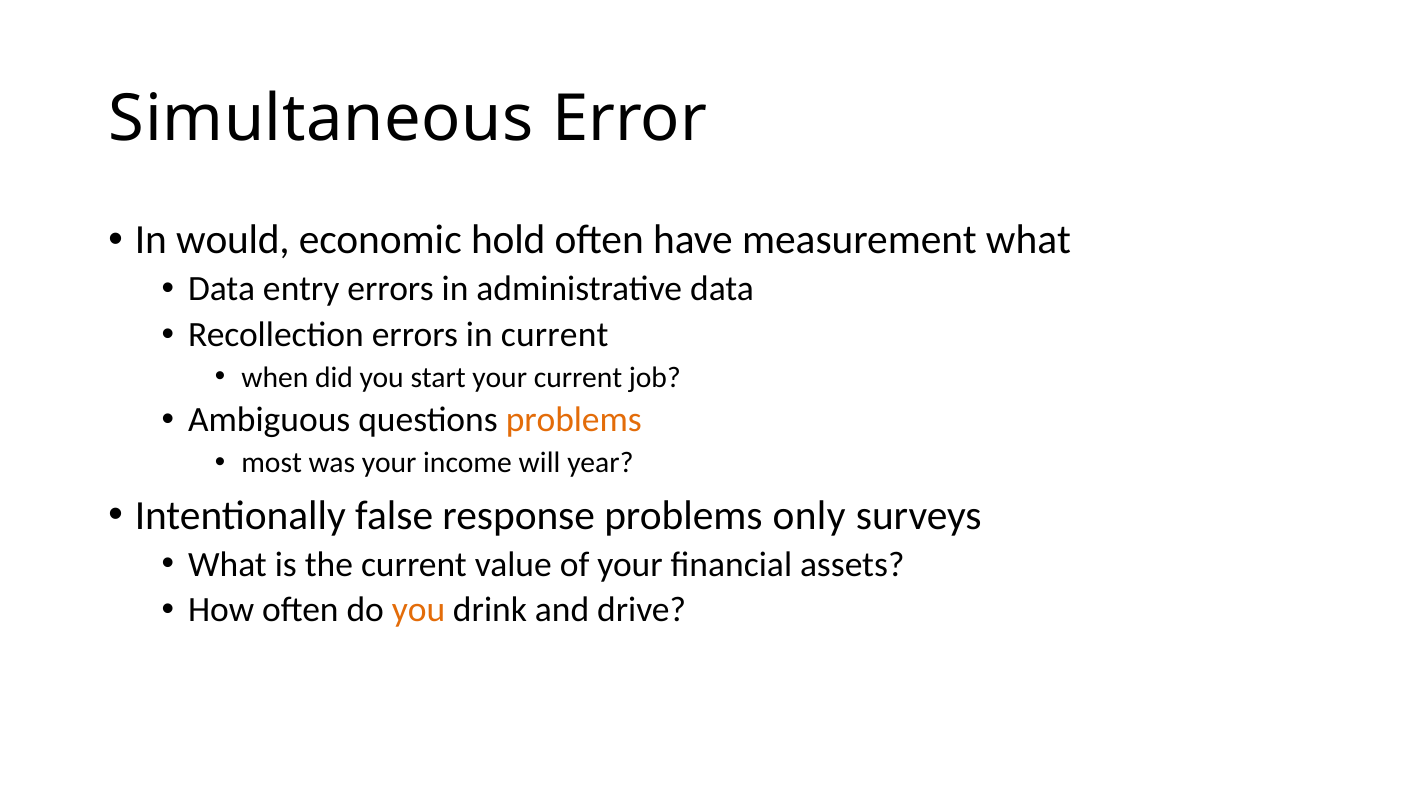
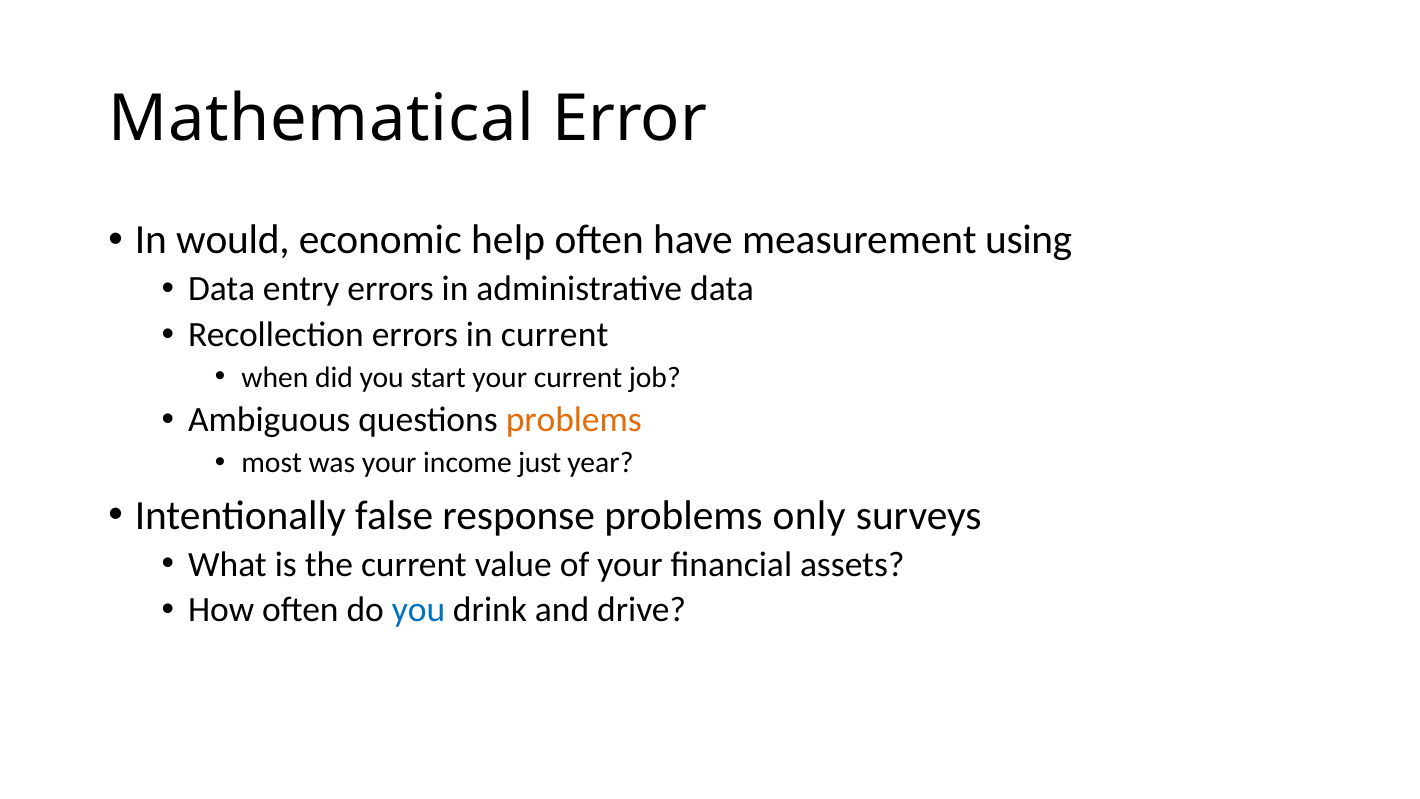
Simultaneous: Simultaneous -> Mathematical (321, 119)
hold: hold -> help (508, 240)
measurement what: what -> using (1029, 240)
will: will -> just (540, 462)
you colour: orange -> blue (419, 610)
